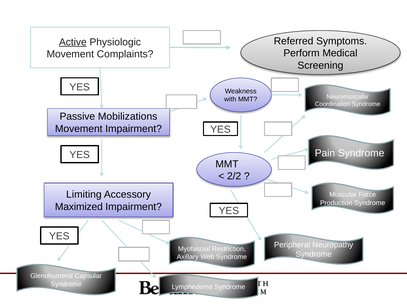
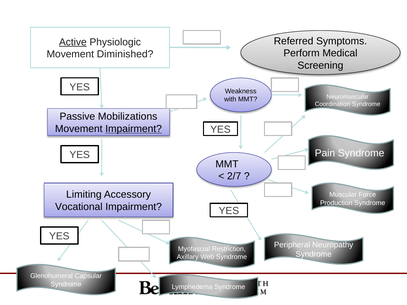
Complaints: Complaints -> Diminished (125, 54)
Impairment underline: none -> present (134, 129)
2/2: 2/2 -> 2/7 (234, 176)
Maximized: Maximized -> Vocational (79, 207)
